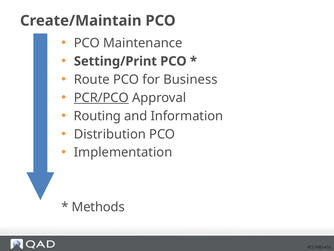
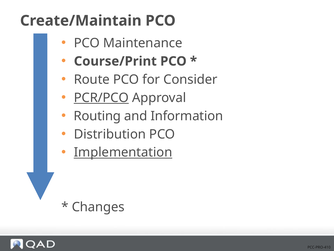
Setting/Print: Setting/Print -> Course/Print (115, 61)
Business: Business -> Consider (191, 79)
Implementation underline: none -> present (123, 152)
Methods: Methods -> Changes (98, 207)
